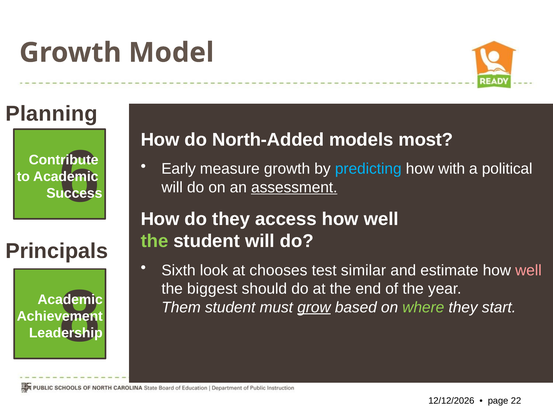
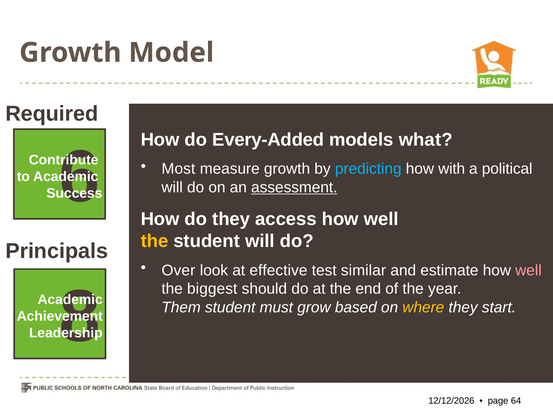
Planning: Planning -> Required (52, 114)
North-Added: North-Added -> Every-Added (268, 140)
most: most -> what (426, 140)
Early: Early -> Most (178, 169)
the colour: light green -> yellow (155, 241)
Sixth: Sixth -> Over (178, 270)
chooses: chooses -> effective (278, 270)
grow underline: present -> none (314, 307)
where colour: light green -> yellow (423, 307)
22: 22 -> 64 (516, 400)
